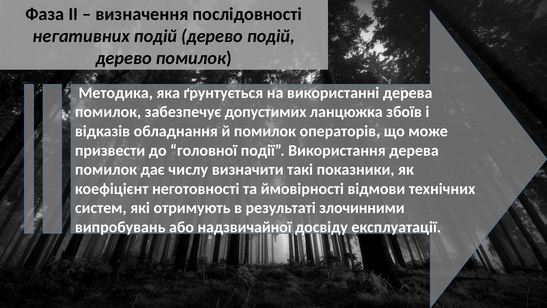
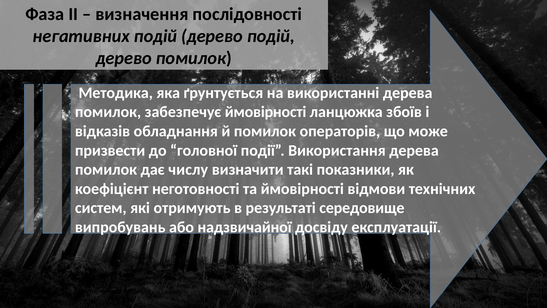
забезпечує допустимих: допустимих -> ймовірності (266, 112)
злочинними: злочинними -> середовище (362, 208)
